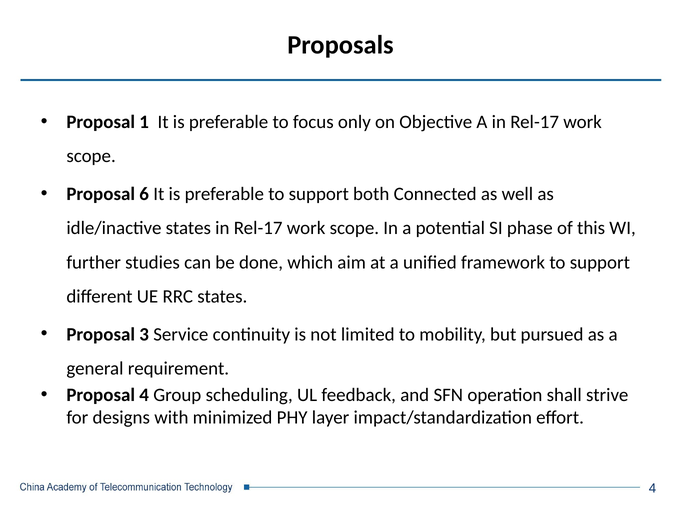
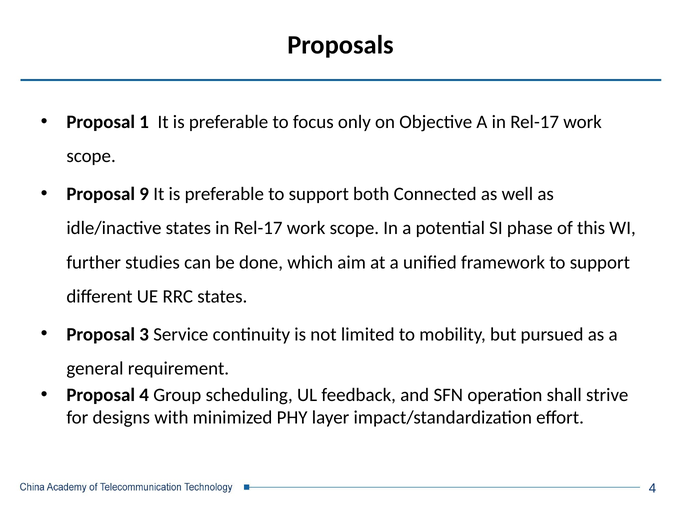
6: 6 -> 9 (144, 194)
